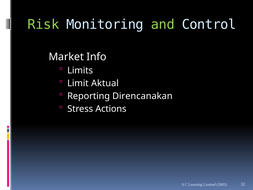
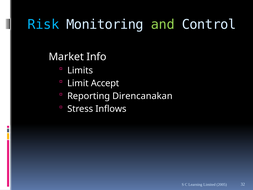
Risk colour: light green -> light blue (43, 24)
Aktual: Aktual -> Accept (105, 83)
Actions: Actions -> Inflows (111, 109)
